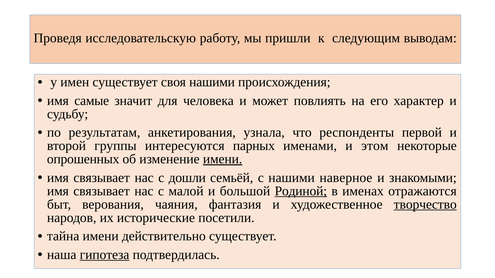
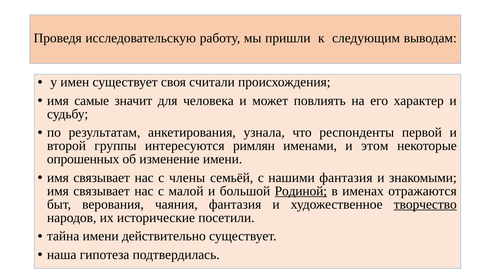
своя нашими: нашими -> считали (212, 82)
парных: парных -> римлян (254, 146)
имени underline: present -> none (223, 159)
дошли: дошли -> члены (187, 178)
нашими наверное: наверное -> фантазия (346, 178)
гипотеза underline: present -> none (105, 255)
